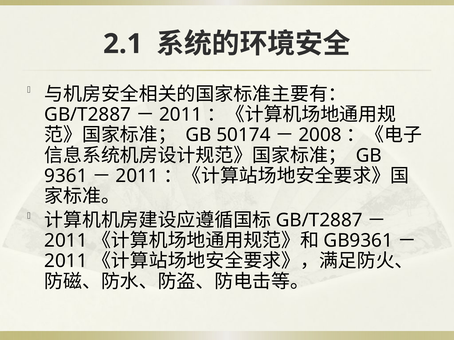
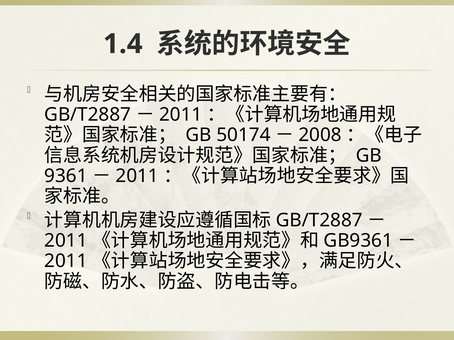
2.1: 2.1 -> 1.4 (123, 44)
